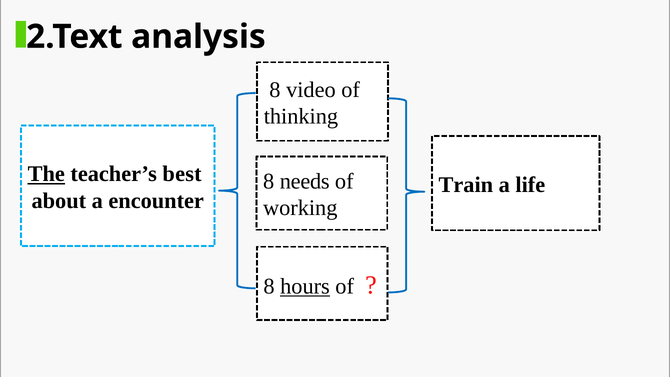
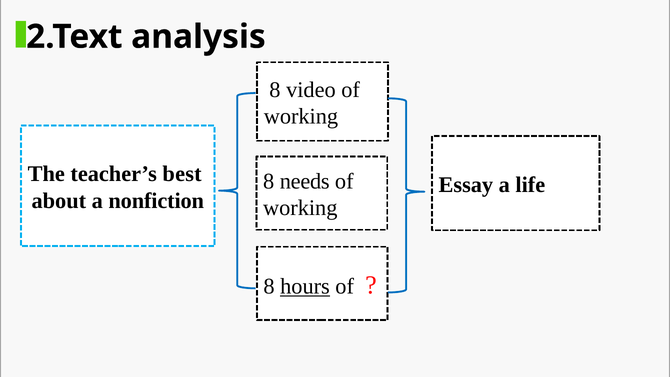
thinking: thinking -> working (301, 116)
The underline: present -> none (46, 174)
Train: Train -> Essay (466, 185)
encounter: encounter -> nonfiction (156, 201)
